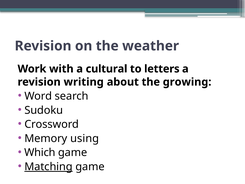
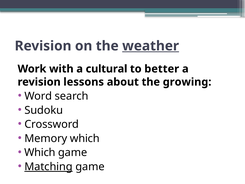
weather underline: none -> present (151, 46)
letters: letters -> better (162, 69)
writing: writing -> lessons (84, 82)
Memory using: using -> which (85, 138)
